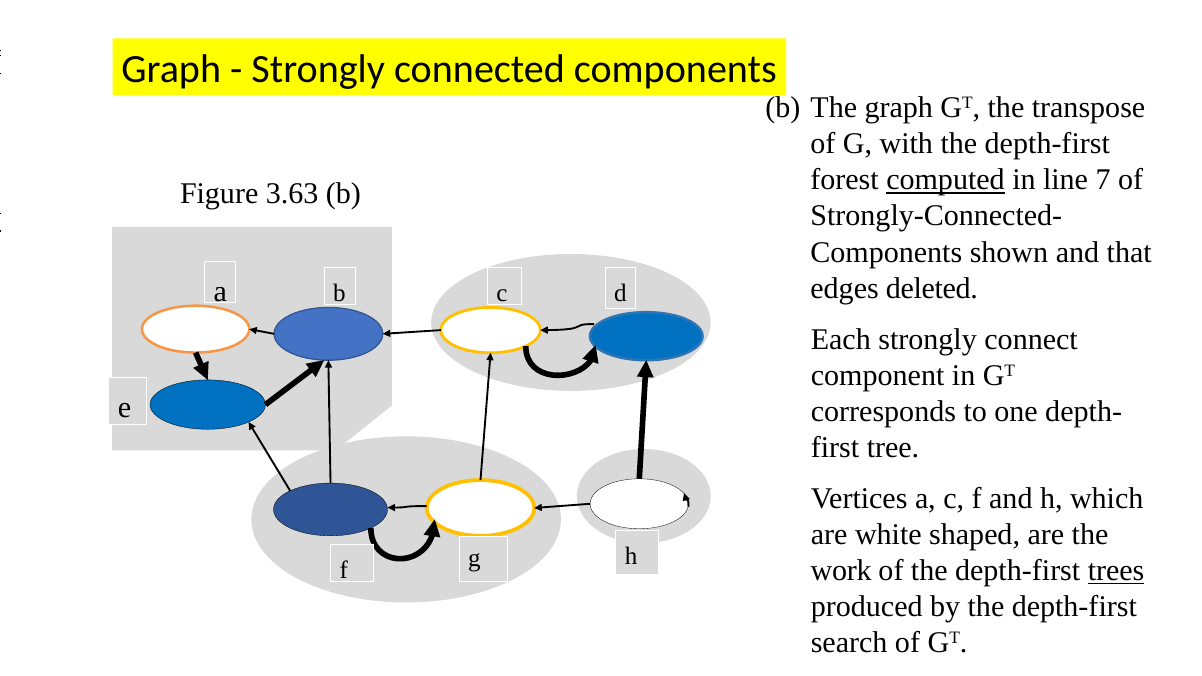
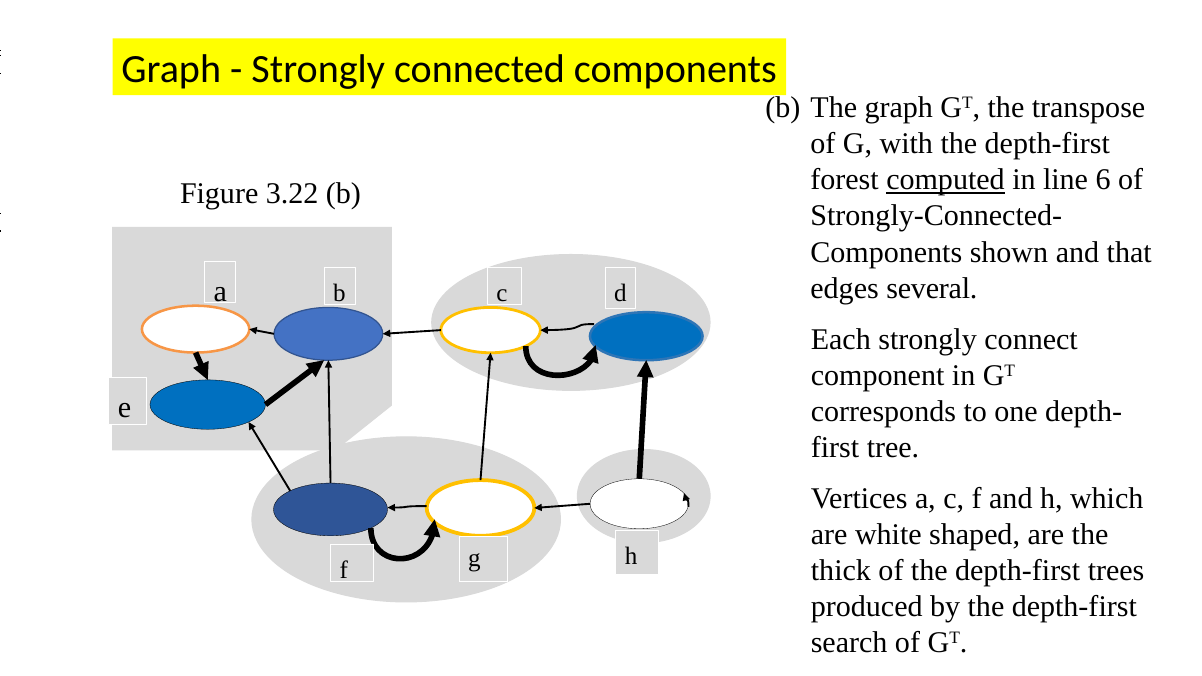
7: 7 -> 6 (1103, 180)
3.63: 3.63 -> 3.22 (292, 193)
deleted: deleted -> several (932, 288)
work: work -> thick (841, 571)
trees underline: present -> none (1116, 571)
